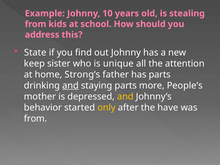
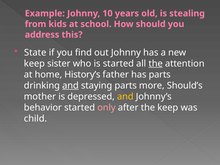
is unique: unique -> started (118, 64)
the underline: none -> present (156, 64)
Strong’s: Strong’s -> History’s (82, 75)
People’s: People’s -> Should’s (185, 86)
only colour: yellow -> pink (106, 108)
the have: have -> keep (168, 108)
from: from -> child (35, 119)
